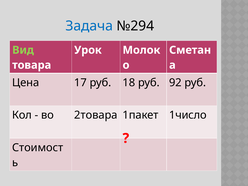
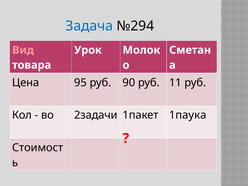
Вид colour: light green -> pink (23, 50)
17: 17 -> 95 (80, 83)
18: 18 -> 90 (129, 83)
92: 92 -> 11 (175, 83)
2товара: 2товара -> 2задачи (96, 115)
1число: 1число -> 1паука (188, 115)
